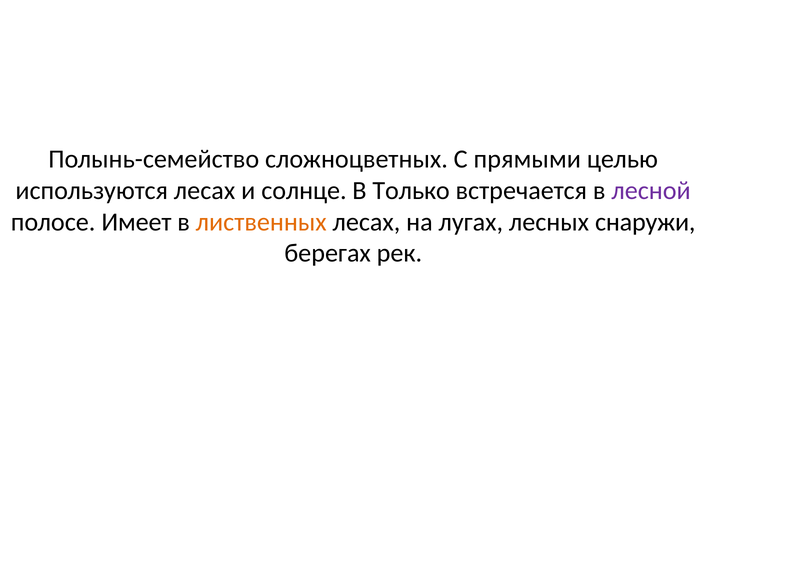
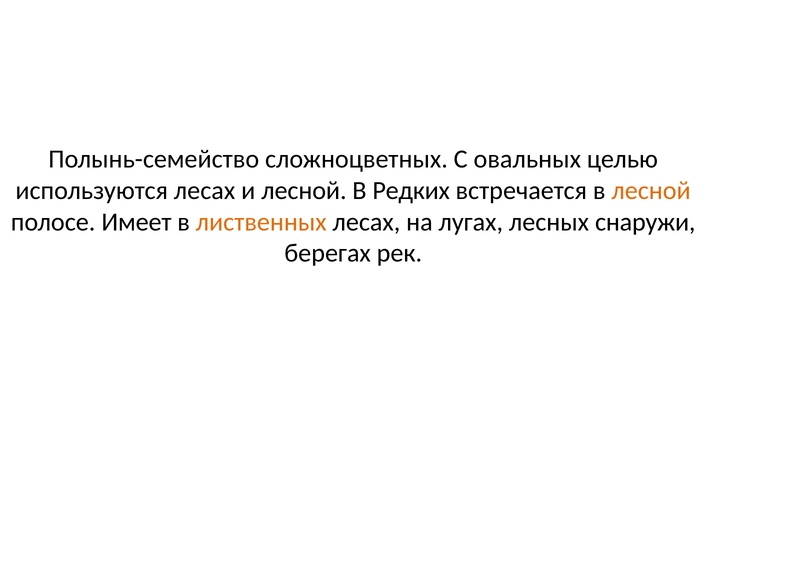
прямыми: прямыми -> овальных (527, 159)
и солнце: солнце -> лесной (304, 191)
Только: Только -> Редких (411, 191)
лесной colour: purple -> orange (651, 191)
